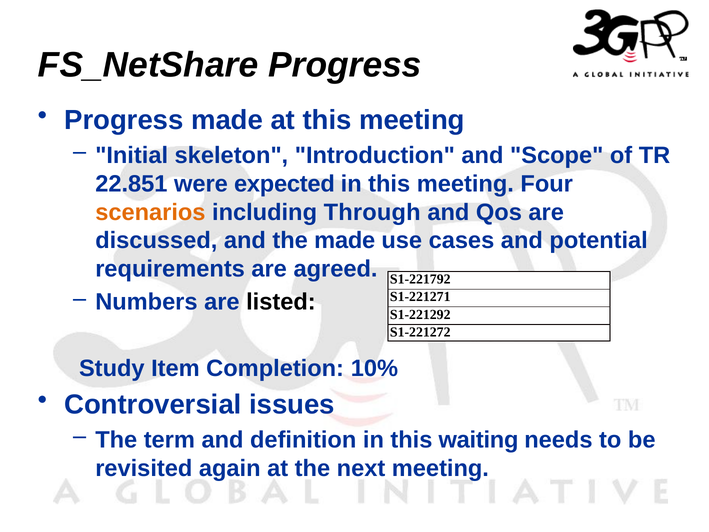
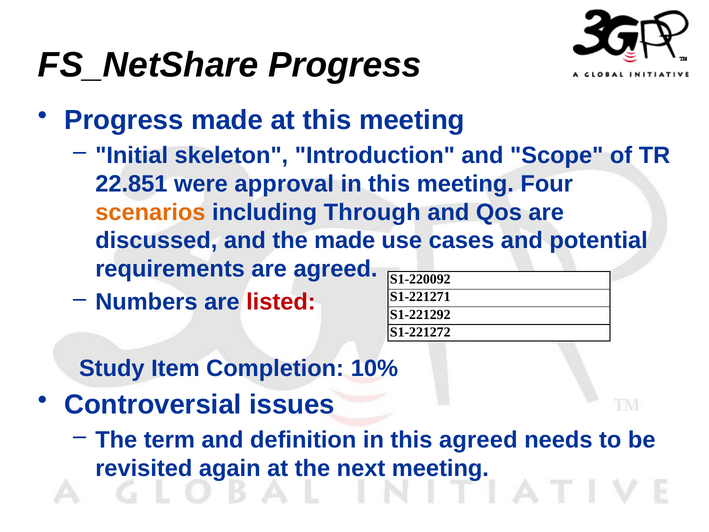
expected: expected -> approval (284, 184)
S1-221792: S1-221792 -> S1-220092 (420, 279)
listed colour: black -> red (281, 302)
this waiting: waiting -> agreed (478, 440)
